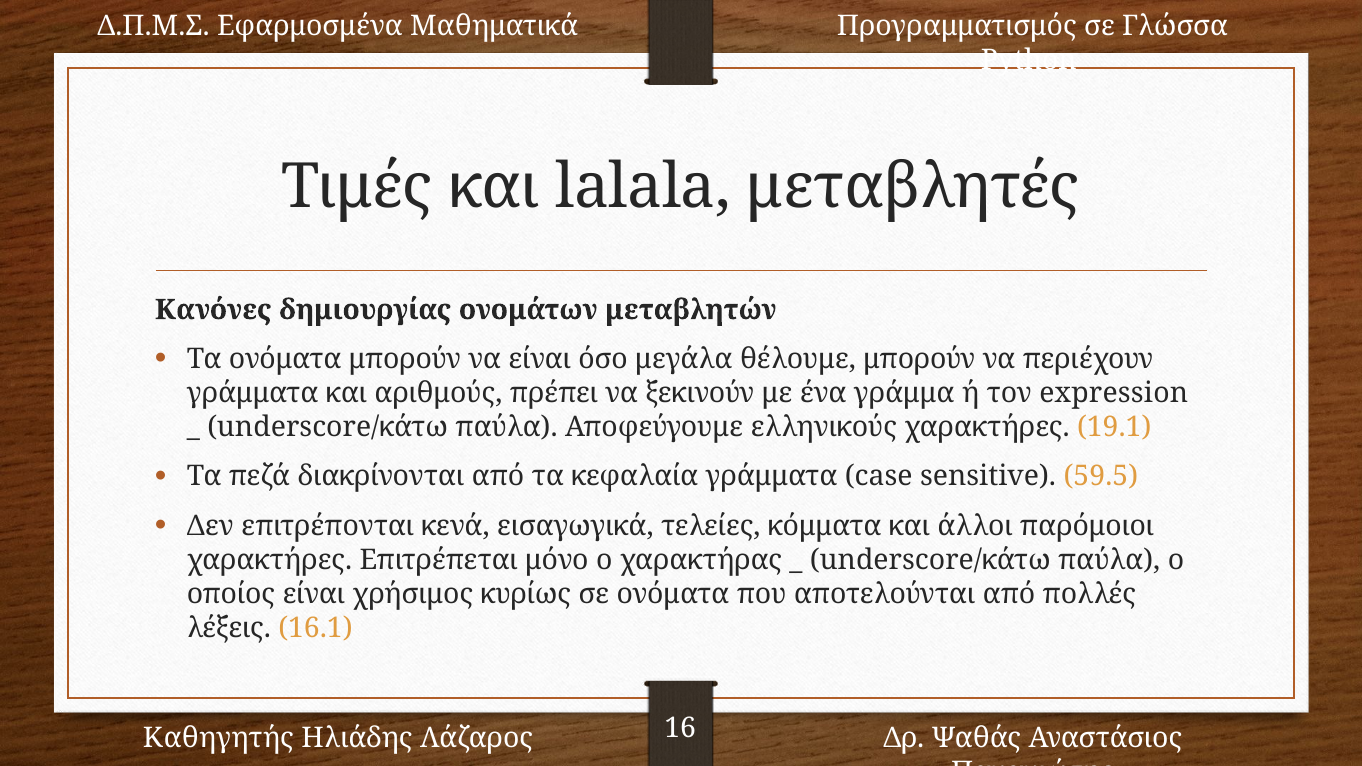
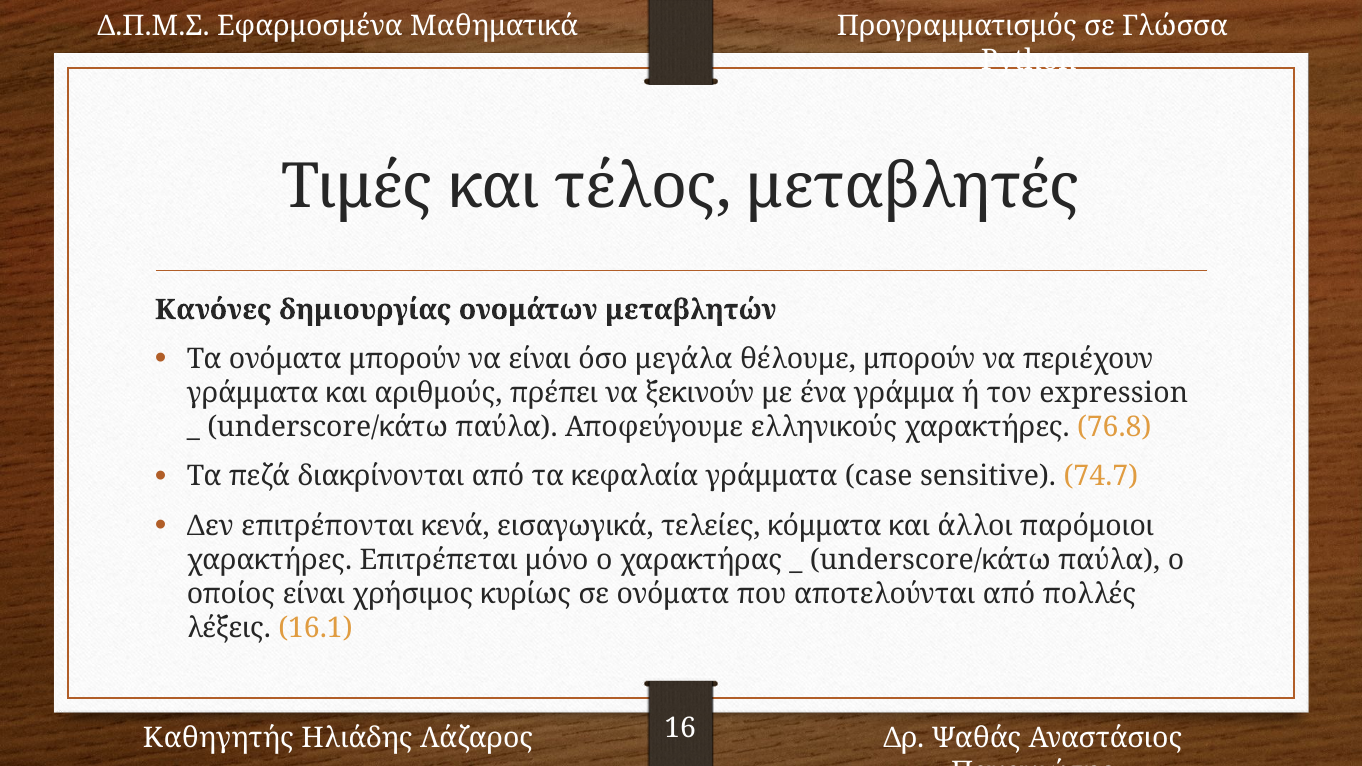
lalala: lalala -> τέλος (643, 187)
19.1: 19.1 -> 76.8 (1114, 427)
59.5: 59.5 -> 74.7 (1101, 477)
